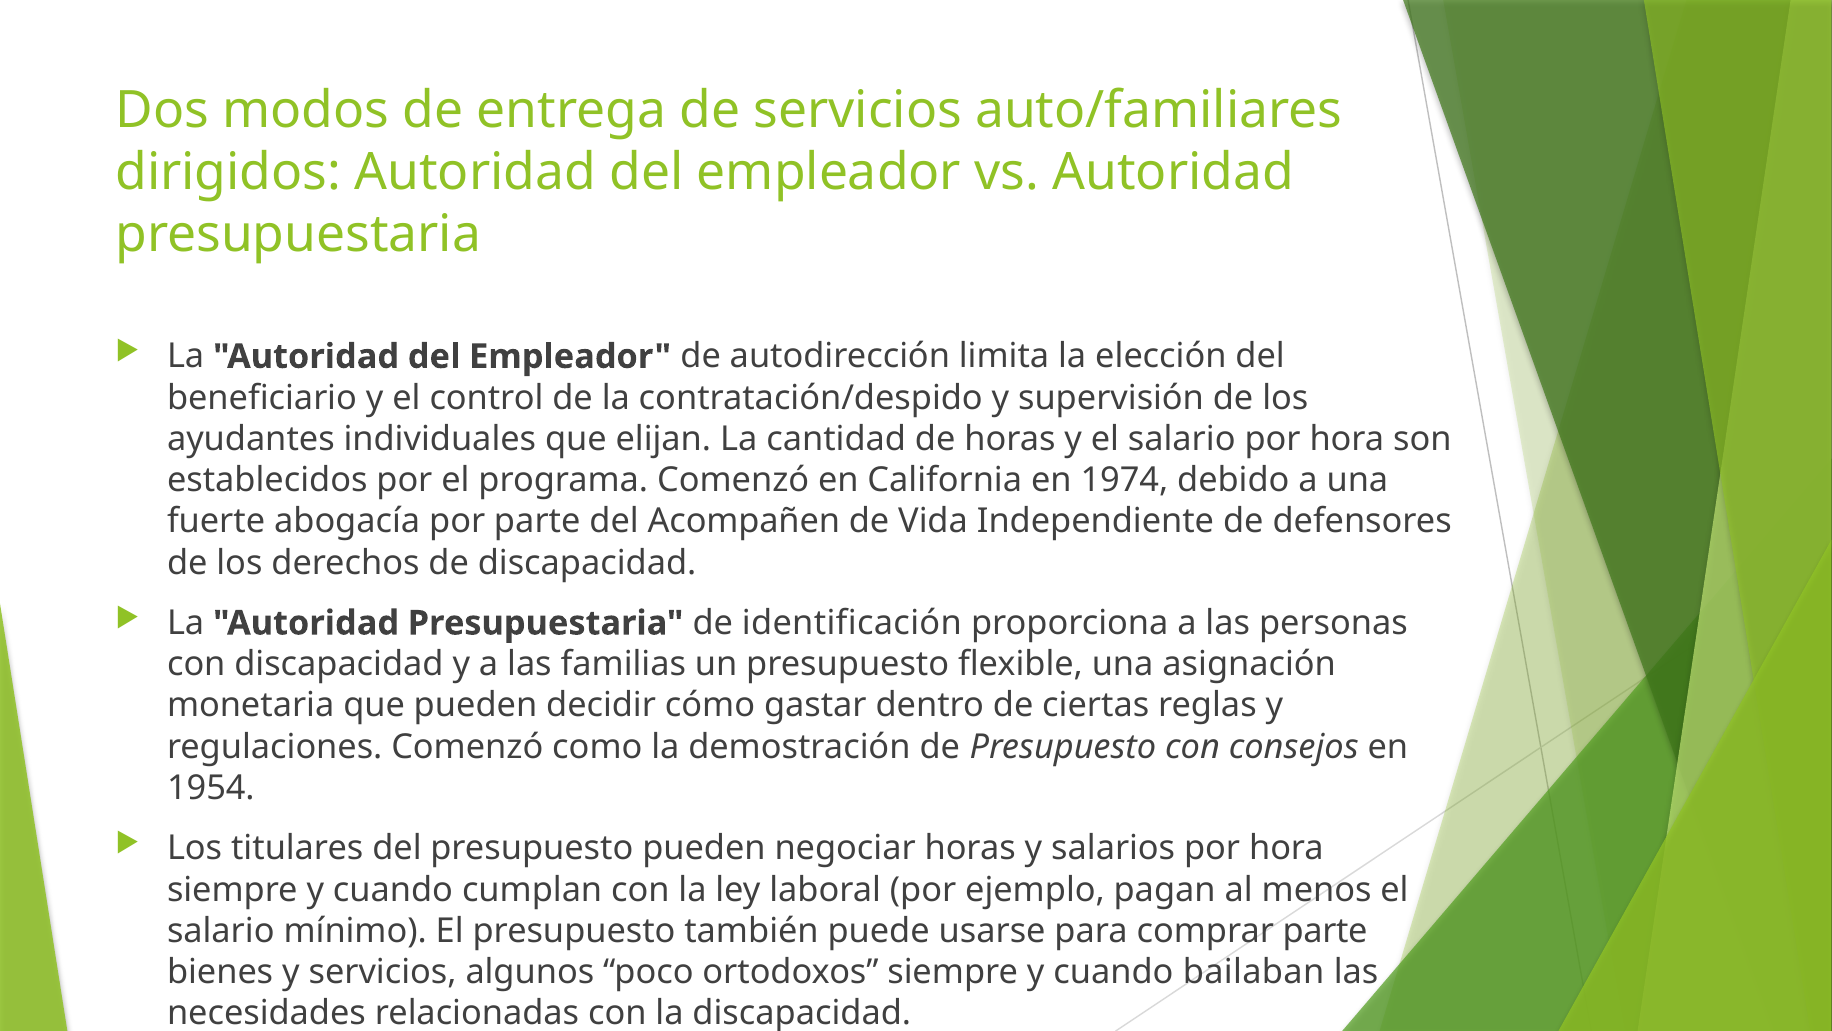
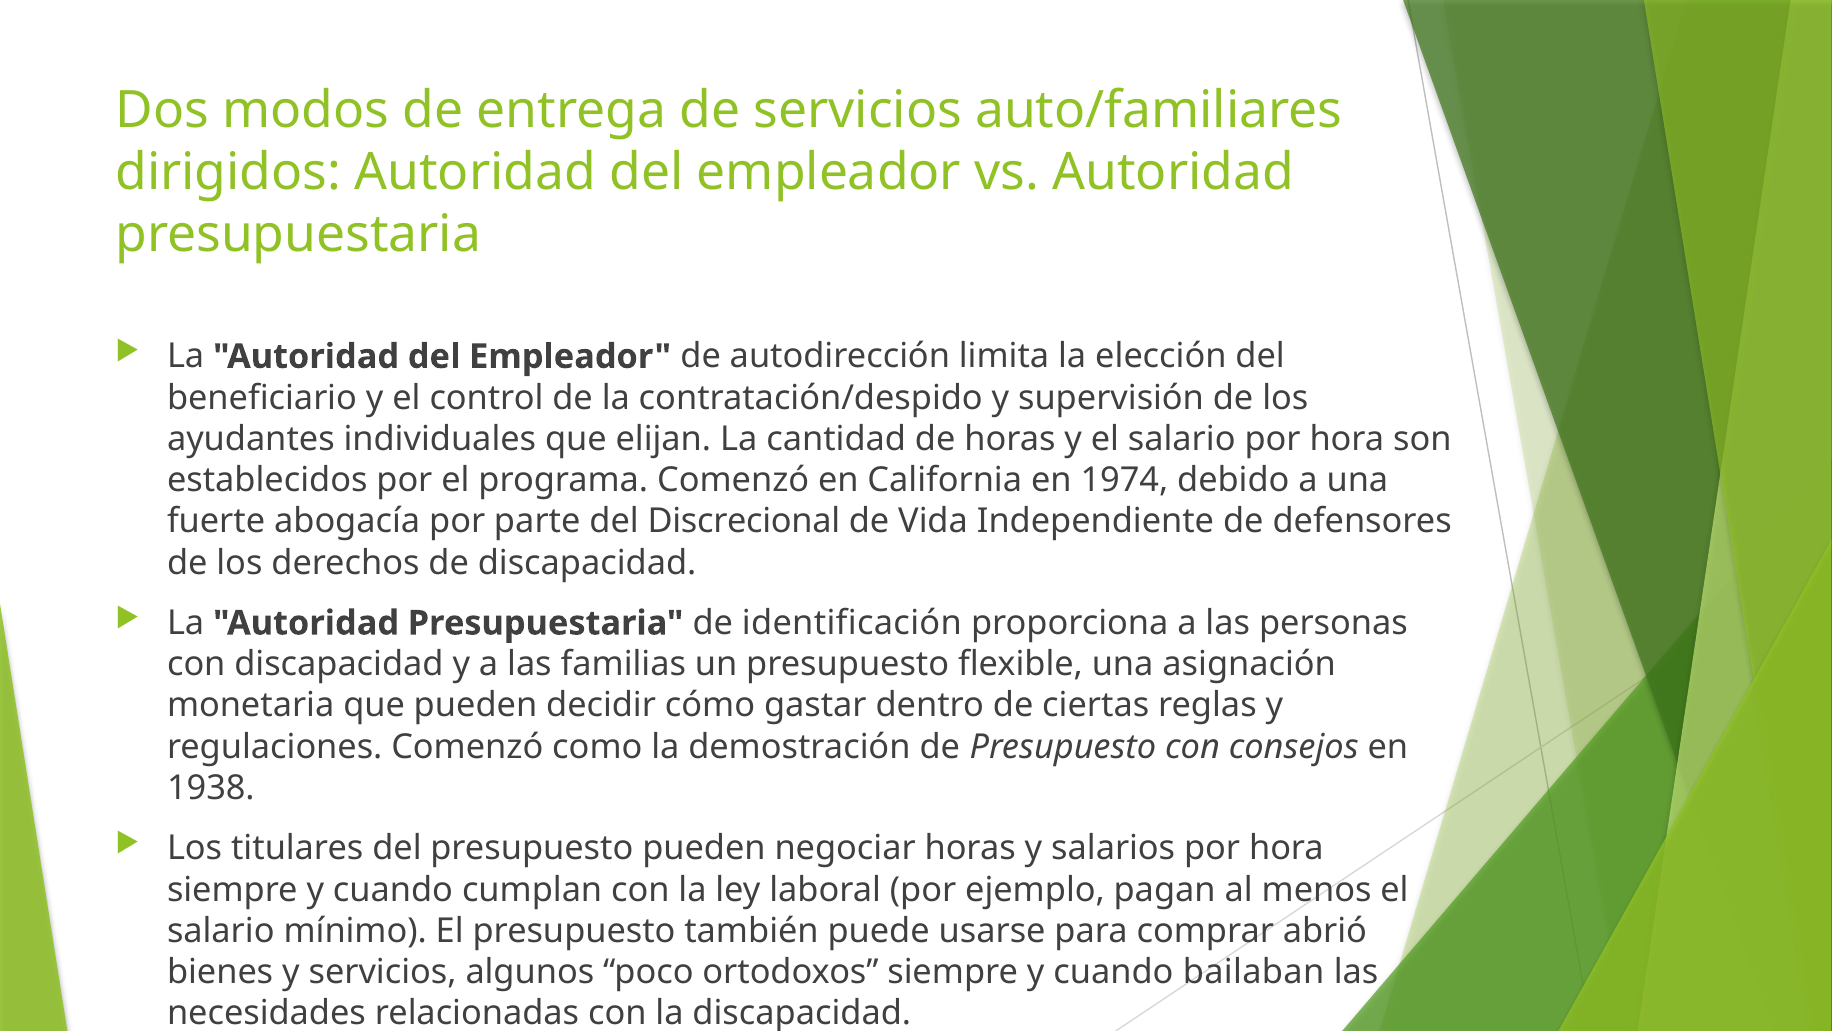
Acompañen: Acompañen -> Discrecional (744, 521)
1954: 1954 -> 1938 (211, 788)
comprar parte: parte -> abrió (1325, 930)
